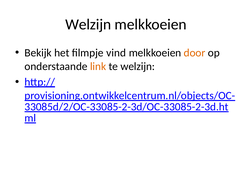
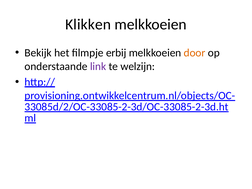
Welzijn: Welzijn -> Klikken (88, 24)
vind: vind -> erbij (116, 53)
link colour: orange -> purple (98, 66)
